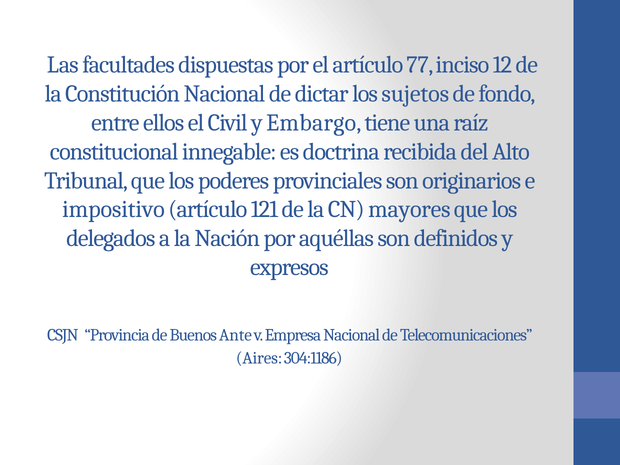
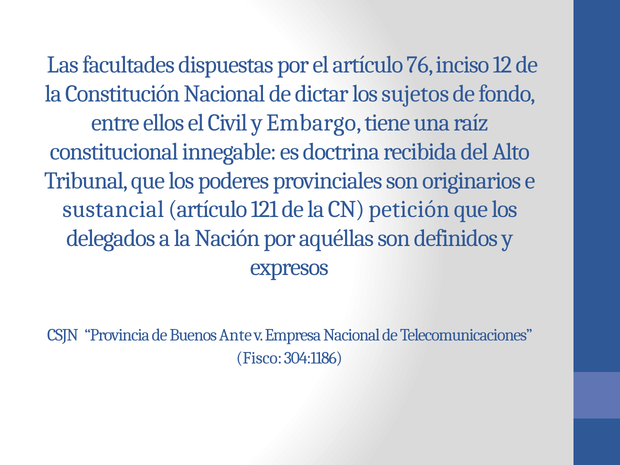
77: 77 -> 76 (420, 65)
impositivo: impositivo -> sustancial (113, 210)
mayores: mayores -> petición (409, 210)
Aires: Aires -> Fisco (259, 358)
